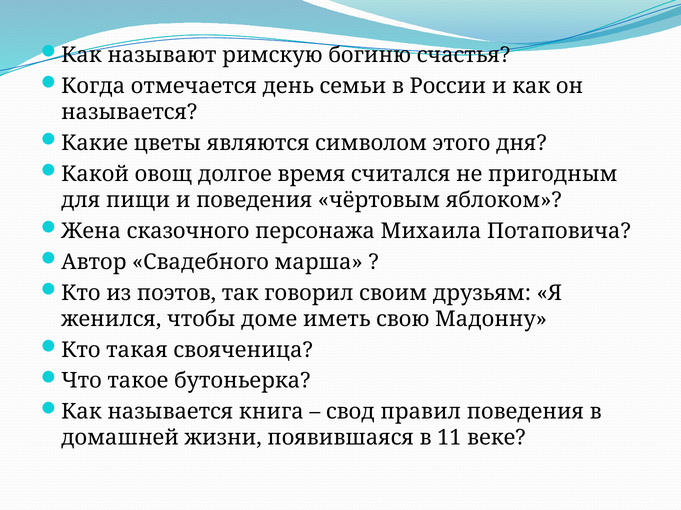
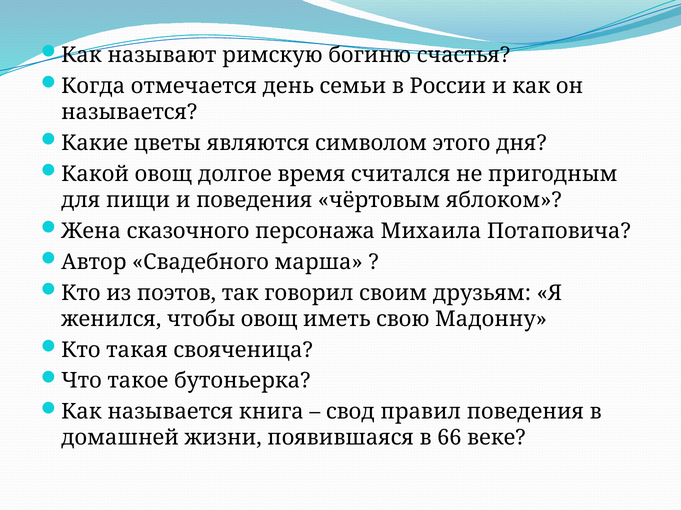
чтобы доме: доме -> овощ (269, 319)
11: 11 -> 66 (449, 438)
